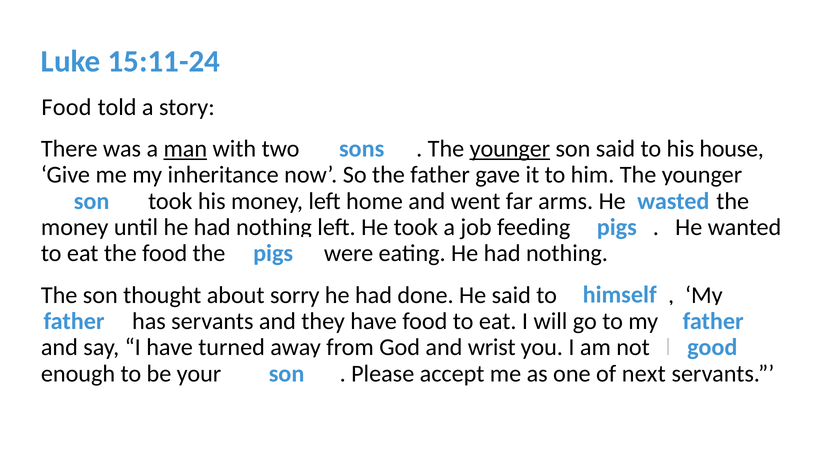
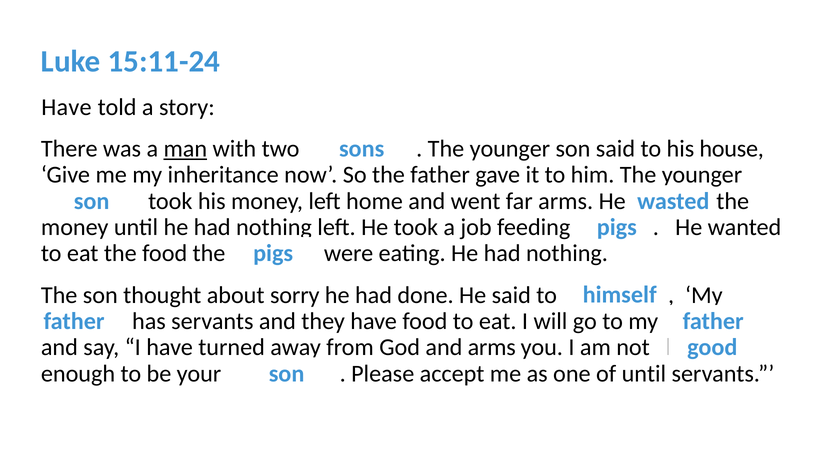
Food: Food -> Have (66, 107)
younger underline: present -> none (510, 149)
and wrist: wrist -> arms (492, 347)
of next: next -> until (644, 374)
